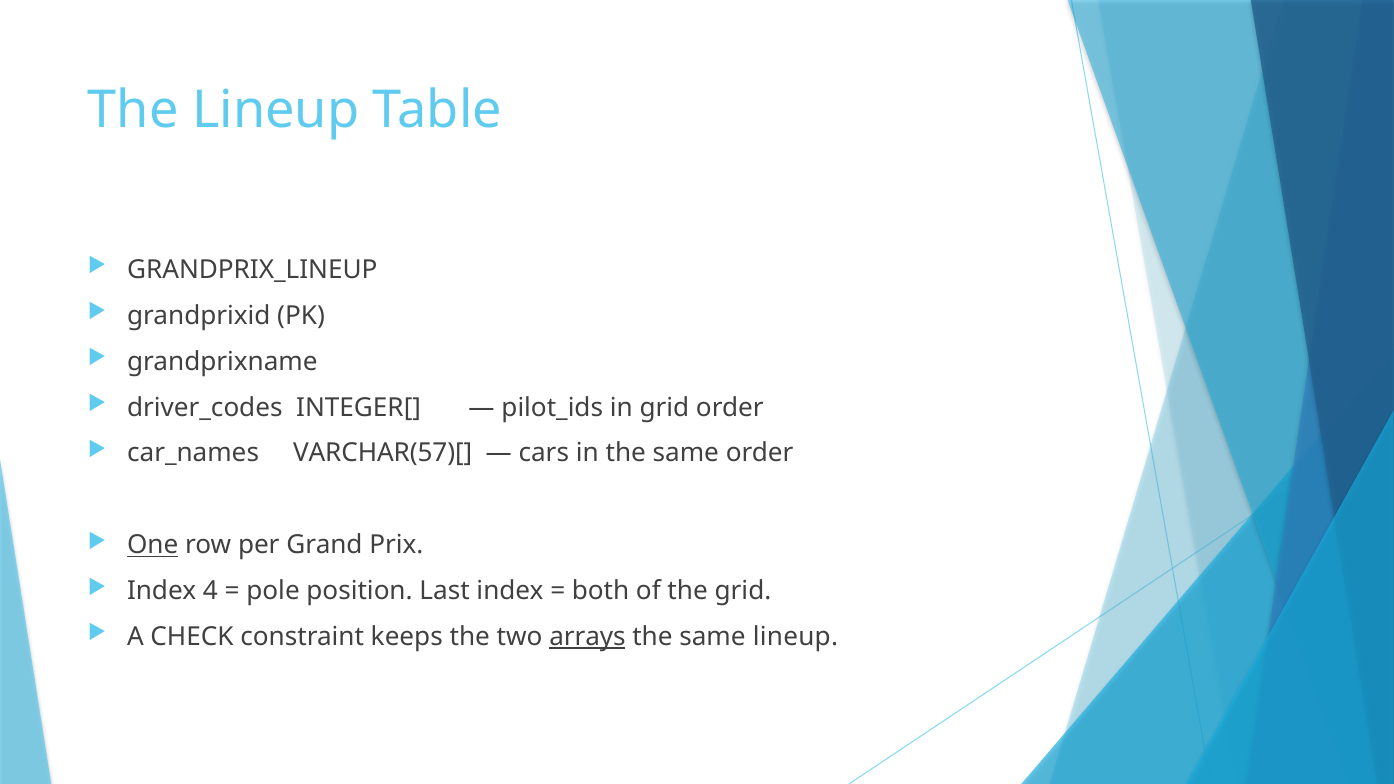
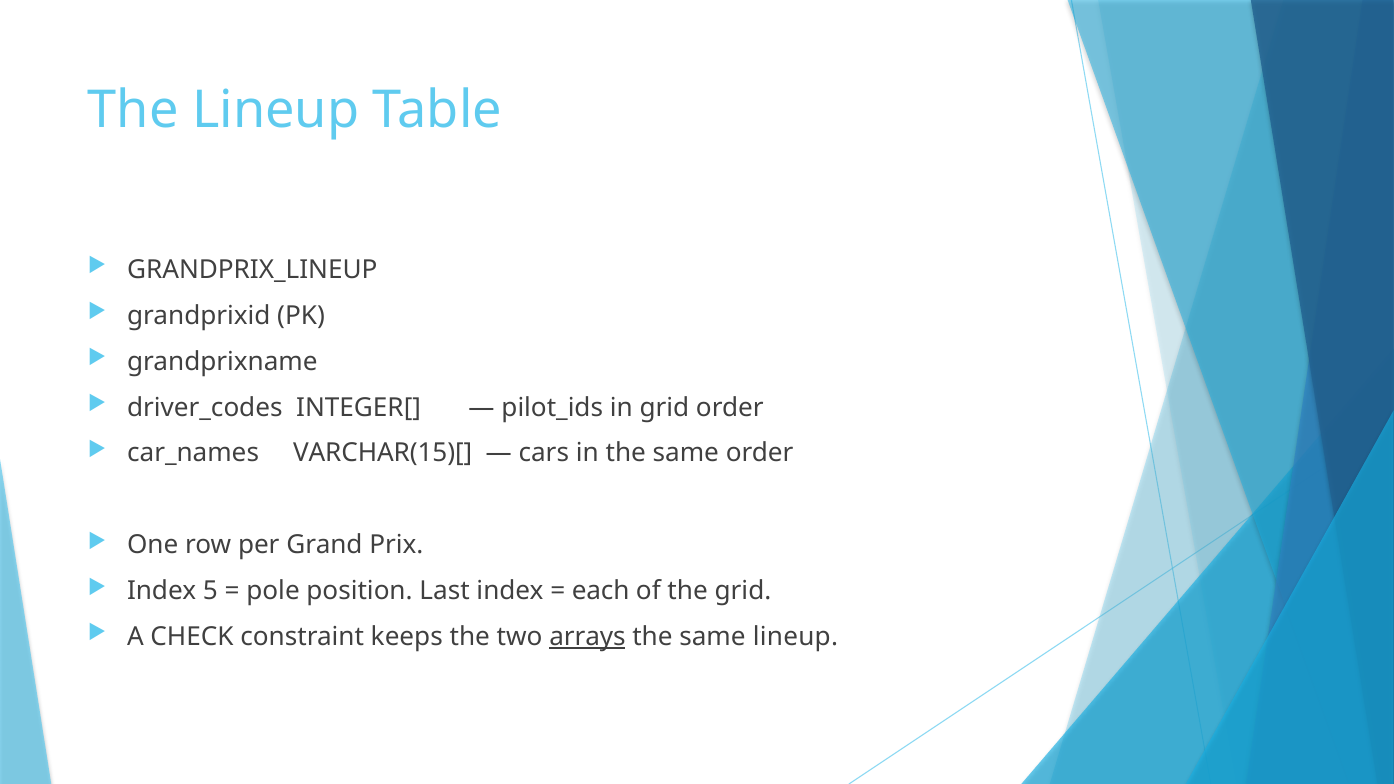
VARCHAR(57)[: VARCHAR(57)[ -> VARCHAR(15)[ (383, 453)
One underline: present -> none (153, 545)
4: 4 -> 5 (210, 591)
both: both -> each (601, 591)
